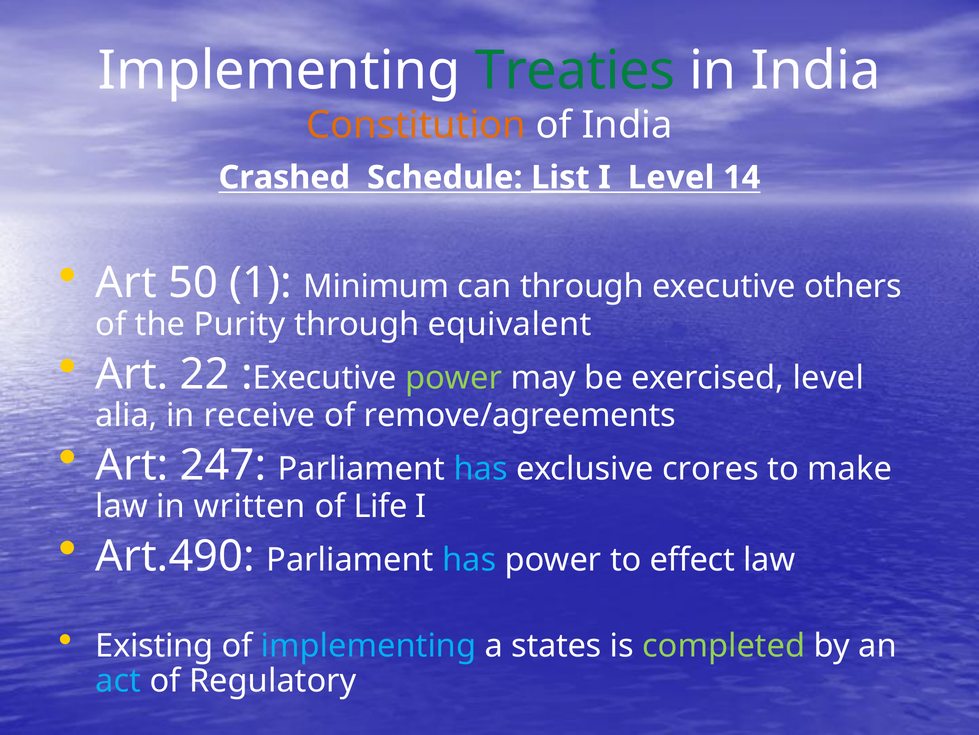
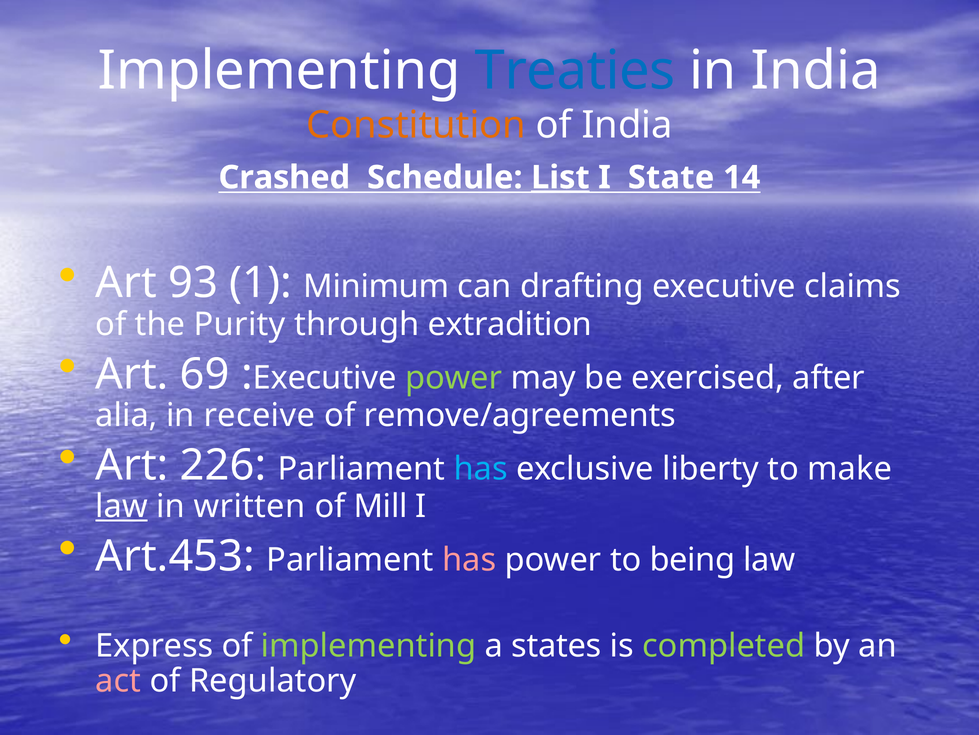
Treaties colour: green -> blue (575, 71)
I Level: Level -> State (671, 177)
50: 50 -> 93 (193, 283)
can through: through -> drafting (582, 286)
others: others -> claims (853, 286)
equivalent: equivalent -> extradition (510, 324)
22: 22 -> 69 (205, 374)
exercised level: level -> after (829, 377)
247: 247 -> 226 (223, 465)
crores: crores -> liberty (711, 468)
law underline: none -> present (122, 506)
Life: Life -> Mill (381, 506)
Art.490: Art.490 -> Art.453 (175, 556)
has colour: light blue -> pink (469, 559)
effect: effect -> being (692, 559)
Existing: Existing -> Express (154, 645)
implementing colour: light blue -> light green (369, 645)
act colour: light blue -> pink (118, 680)
